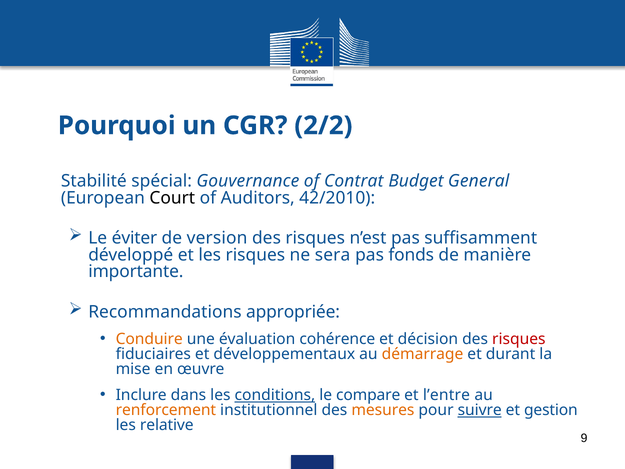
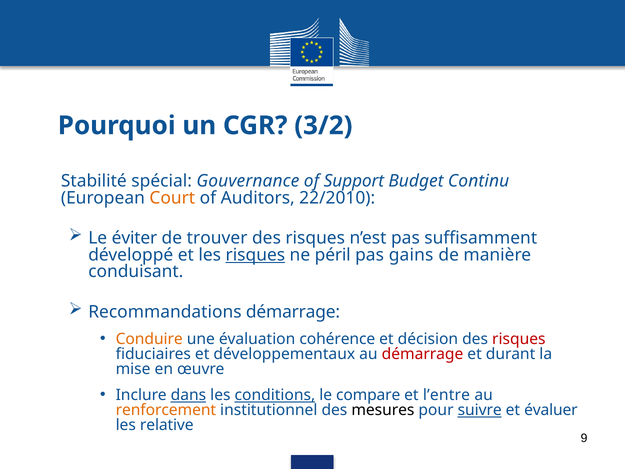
2/2: 2/2 -> 3/2 (323, 125)
Contrat: Contrat -> Support (354, 181)
General: General -> Continu (479, 181)
Court colour: black -> orange (172, 198)
42/2010: 42/2010 -> 22/2010 (337, 198)
version: version -> trouver (217, 238)
risques underline: none -> present (255, 255)
sera: sera -> péril (333, 255)
fonds: fonds -> gains (411, 255)
importante: importante -> conduisant (136, 271)
Recommandations appropriée: appropriée -> démarrage (293, 312)
démarrage colour: orange -> red (423, 354)
dans underline: none -> present (188, 395)
mesures colour: orange -> black (383, 410)
gestion: gestion -> évaluer (551, 410)
